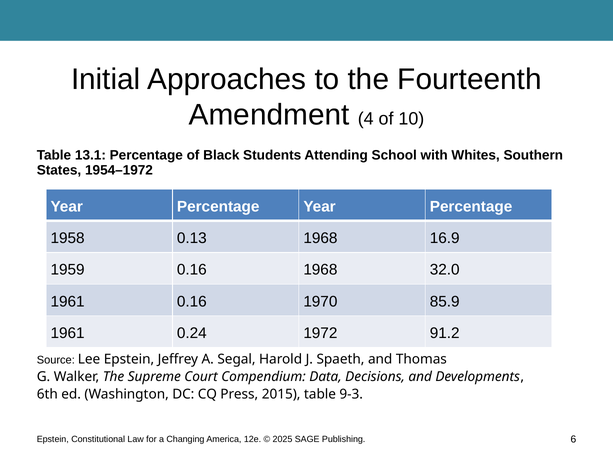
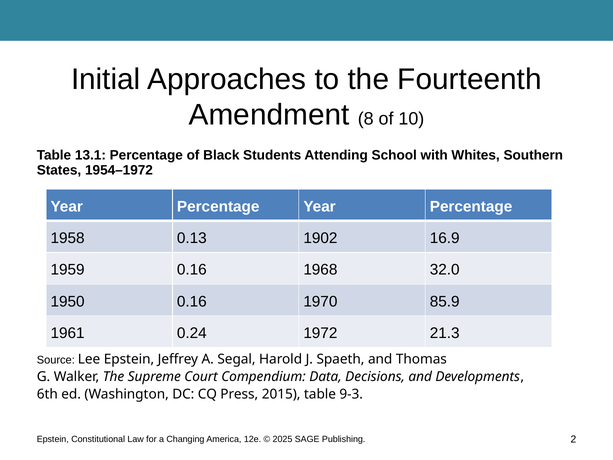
4: 4 -> 8 (366, 119)
0.13 1968: 1968 -> 1902 (320, 238)
1961: 1961 -> 1950 (68, 301)
91.2: 91.2 -> 21.3 (445, 333)
6: 6 -> 2 (573, 439)
